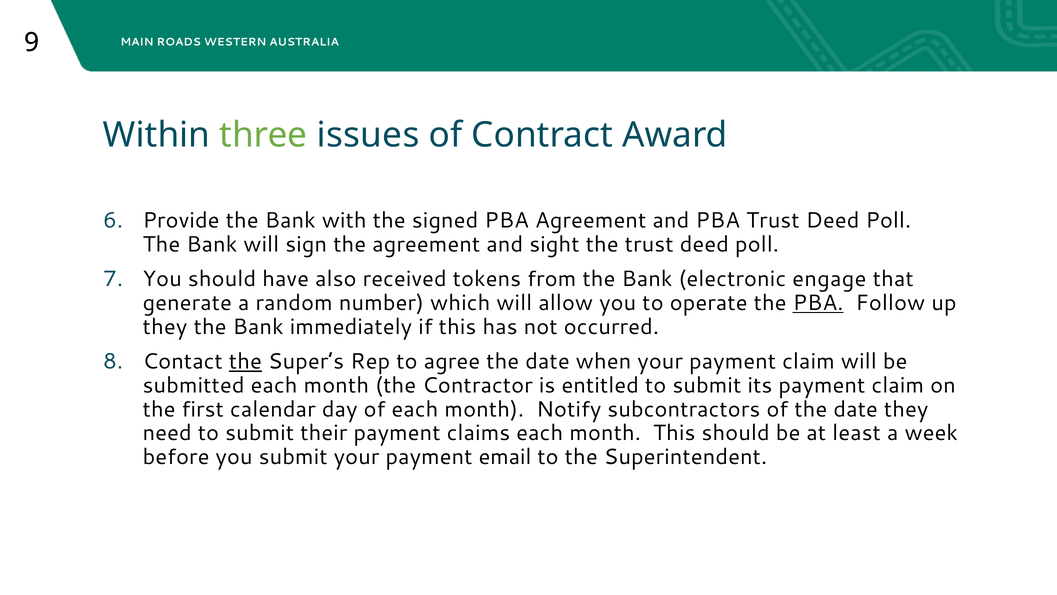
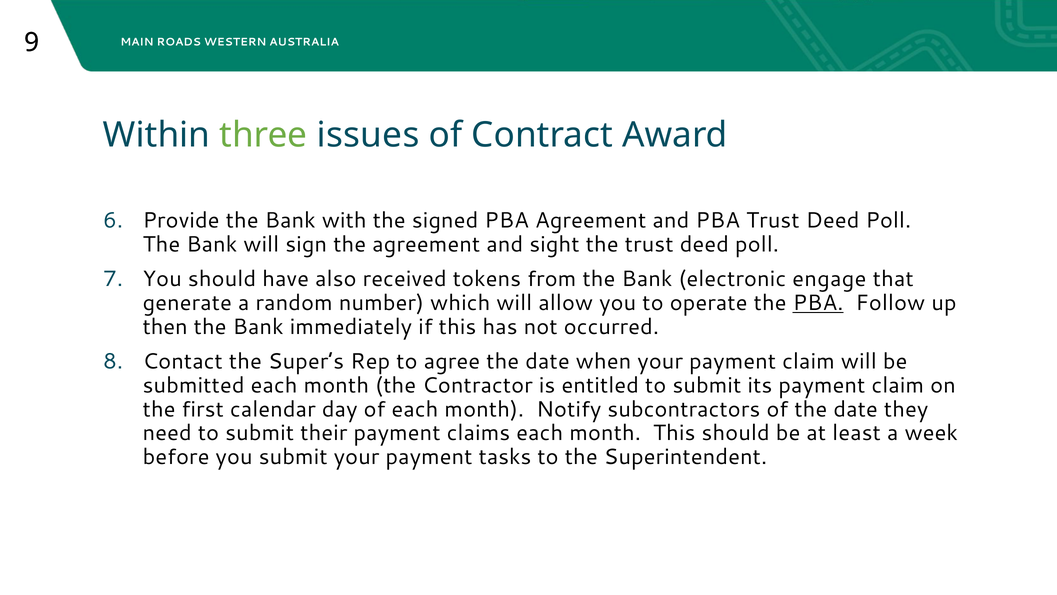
they: they -> then (165, 327)
the underline: present -> none (245, 361)
email: email -> tasks (505, 456)
